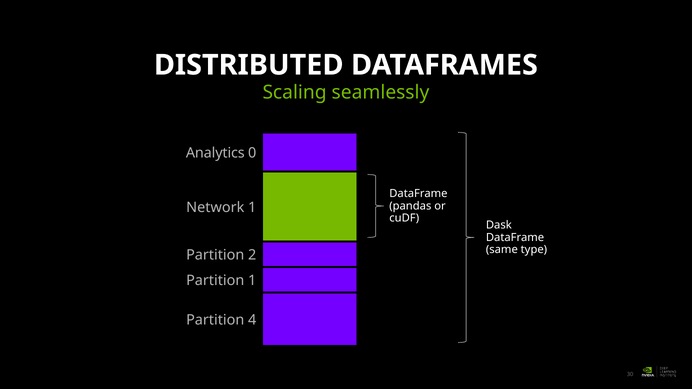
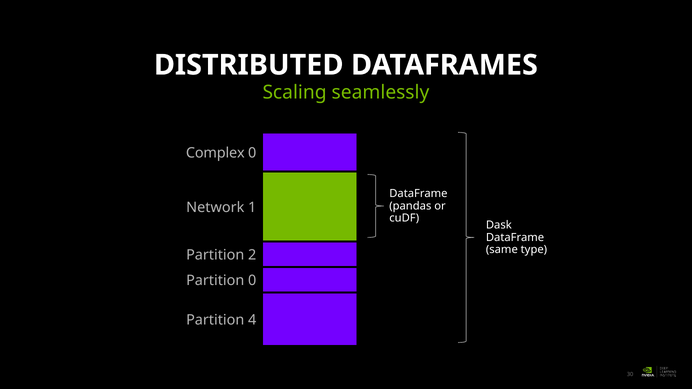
Analytics: Analytics -> Complex (215, 153)
Partition 1: 1 -> 0 (252, 281)
